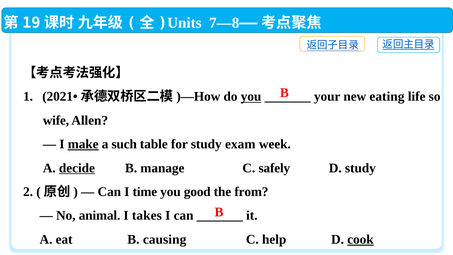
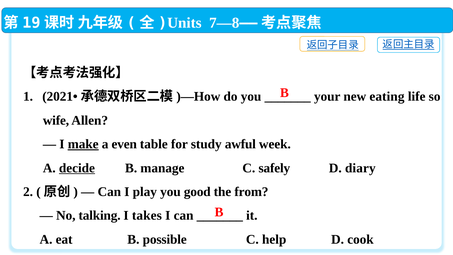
you underline: present -> none (251, 96)
such: such -> even (124, 144)
exam: exam -> awful (240, 144)
D study: study -> diary (360, 168)
time: time -> play (145, 192)
animal: animal -> talking (100, 215)
causing: causing -> possible (165, 239)
cook underline: present -> none (360, 239)
